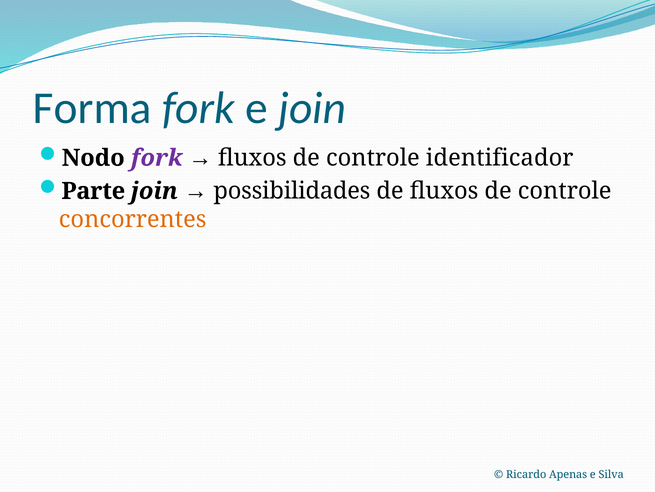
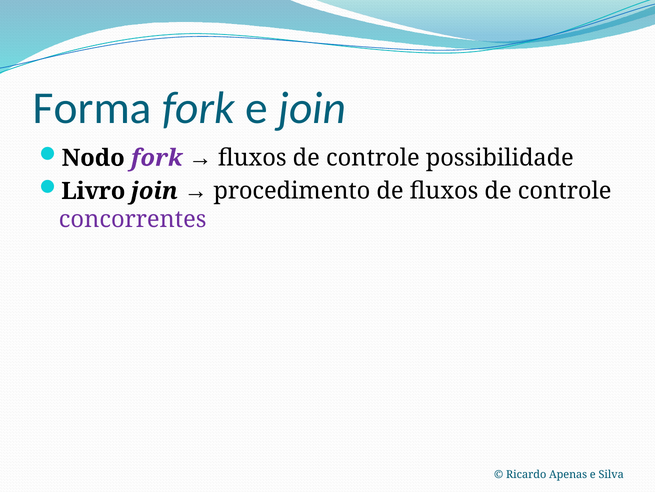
identificador: identificador -> possibilidade (500, 158)
Parte: Parte -> Livro (93, 191)
possibilidades: possibilidades -> procedimento (292, 191)
concorrentes colour: orange -> purple (133, 219)
